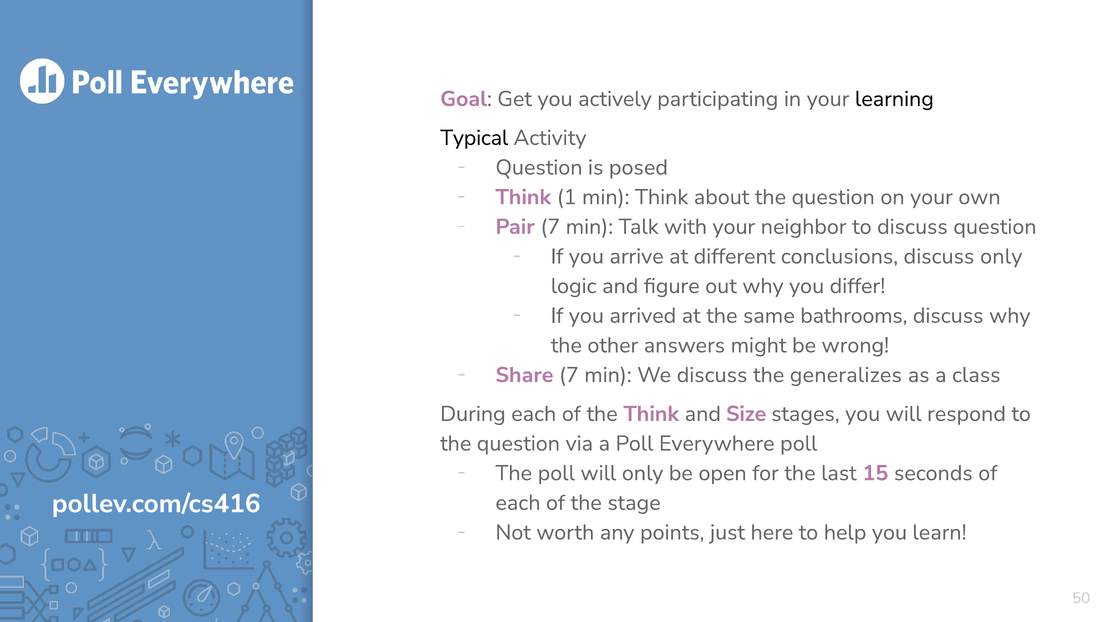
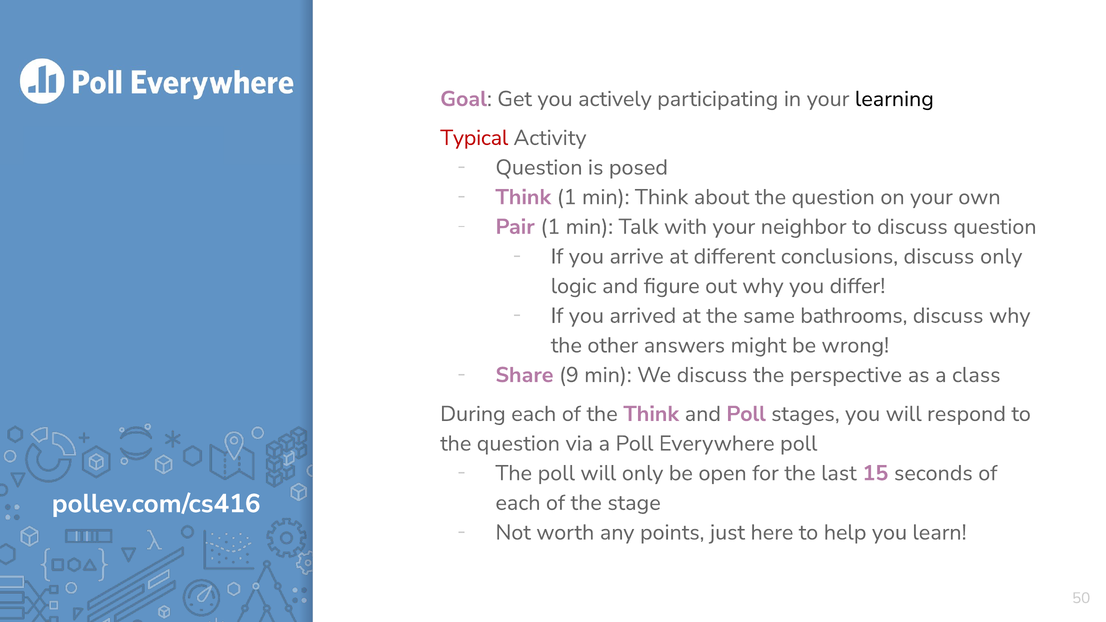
Typical colour: black -> red (474, 138)
Pair 7: 7 -> 1 (550, 227)
Share 7: 7 -> 9 (569, 375)
generalizes: generalizes -> perspective (846, 375)
and Size: Size -> Poll (746, 414)
